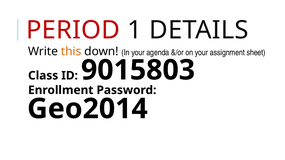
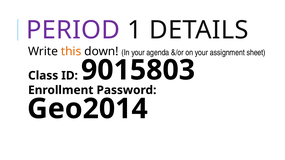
PERIOD colour: red -> purple (73, 30)
